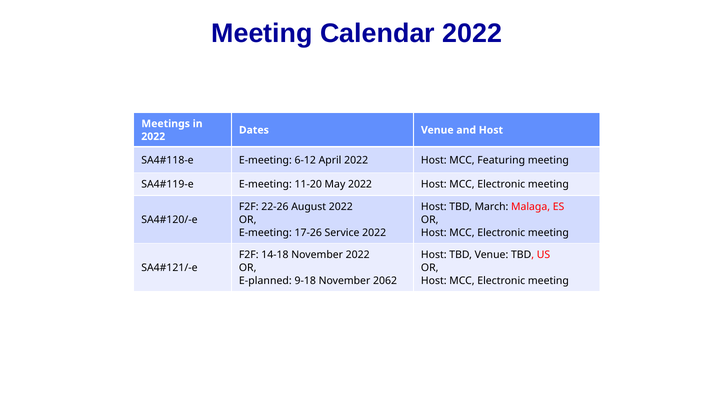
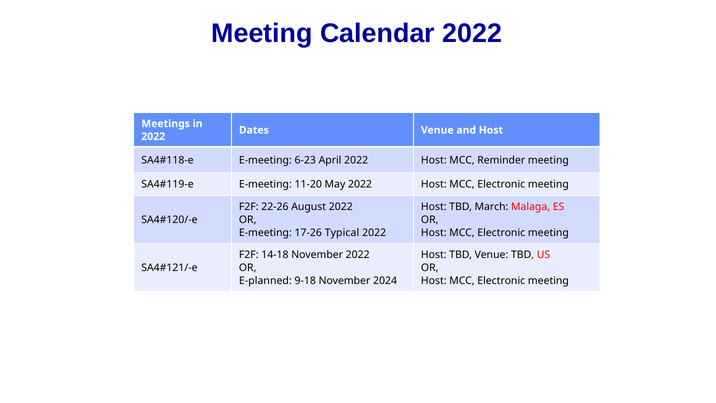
6-12: 6-12 -> 6-23 (305, 160)
Featuring: Featuring -> Reminder (501, 160)
Service: Service -> Typical (342, 232)
2062: 2062 -> 2024 (385, 280)
